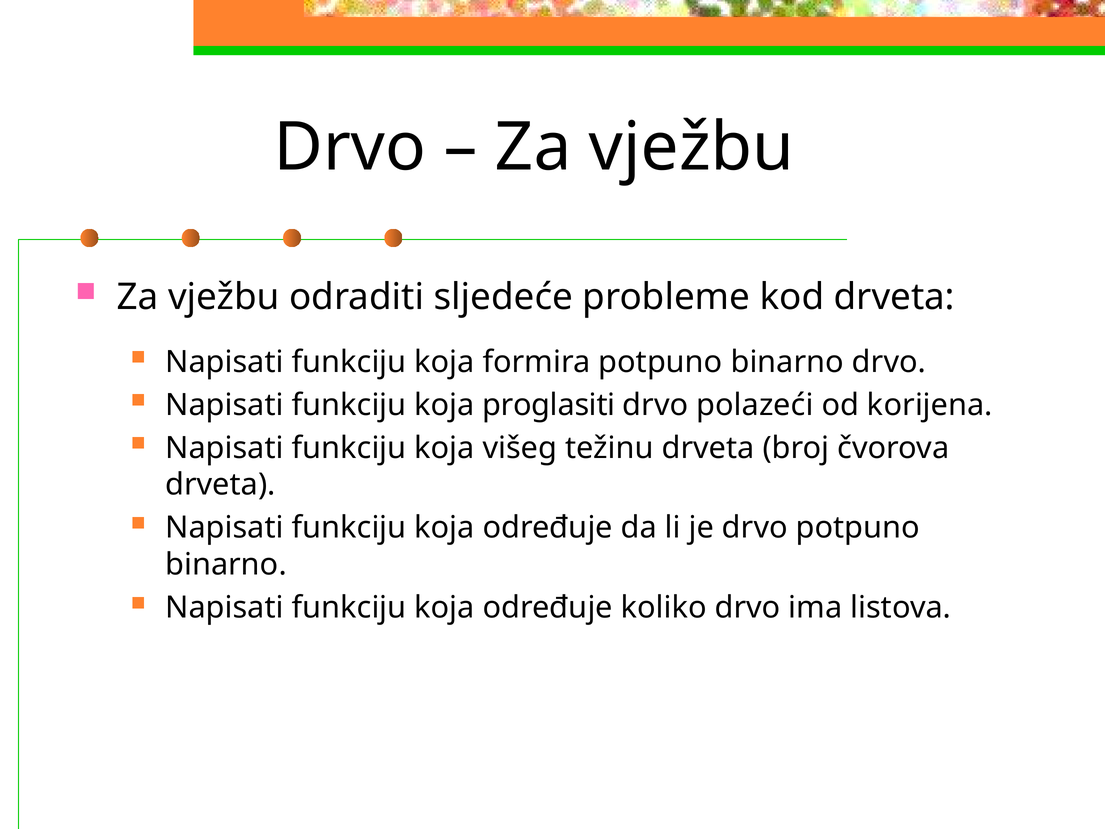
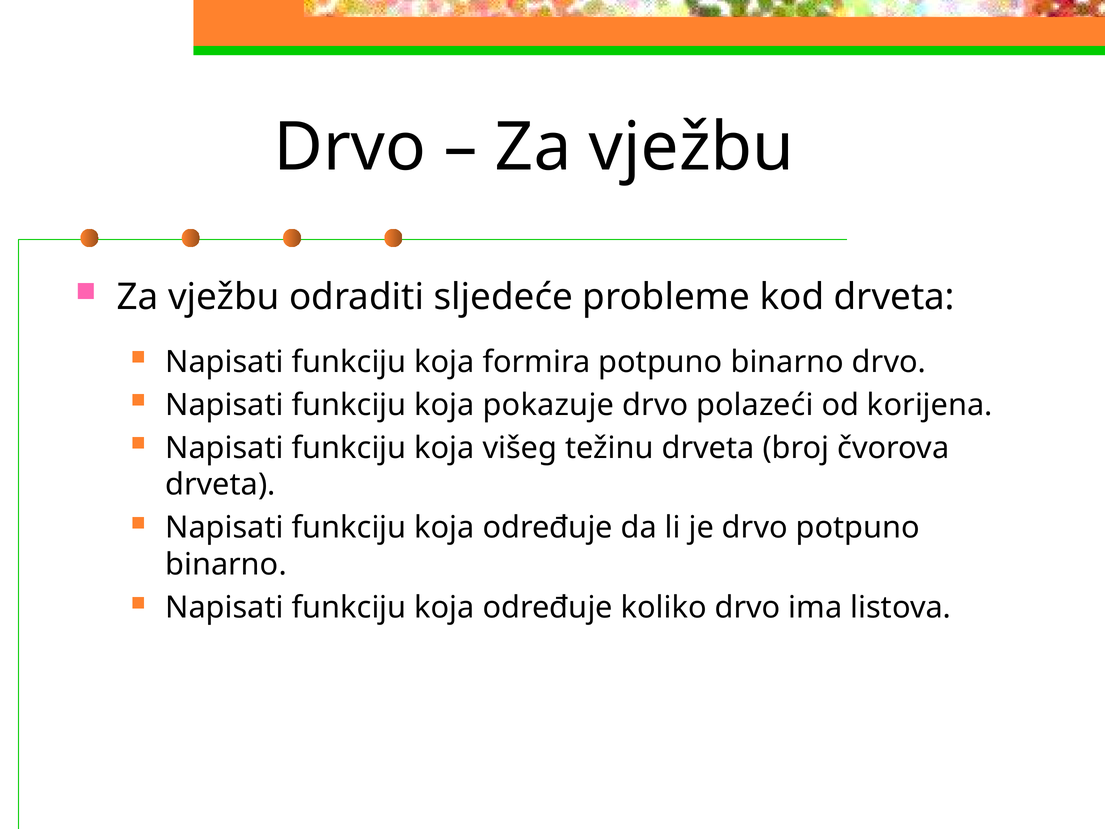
proglasiti: proglasiti -> pokazuje (548, 405)
